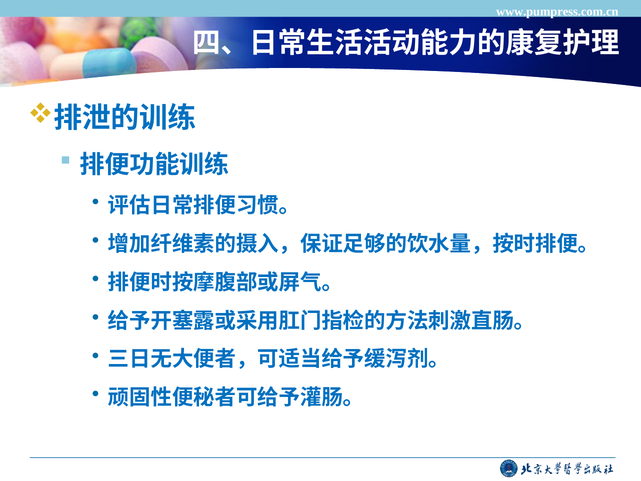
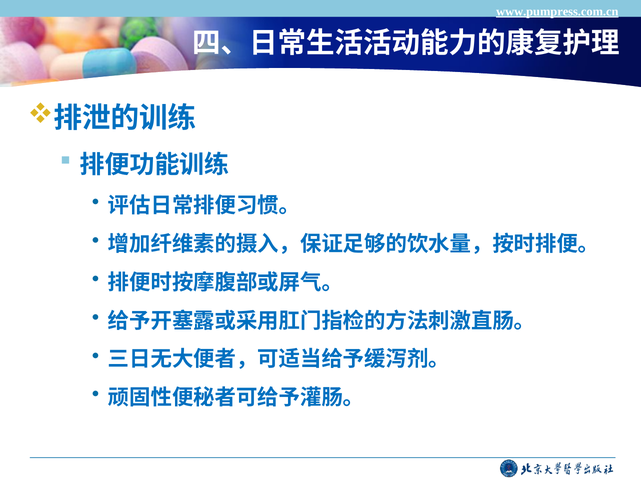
www.pumpress.com.cn underline: none -> present (557, 12)
